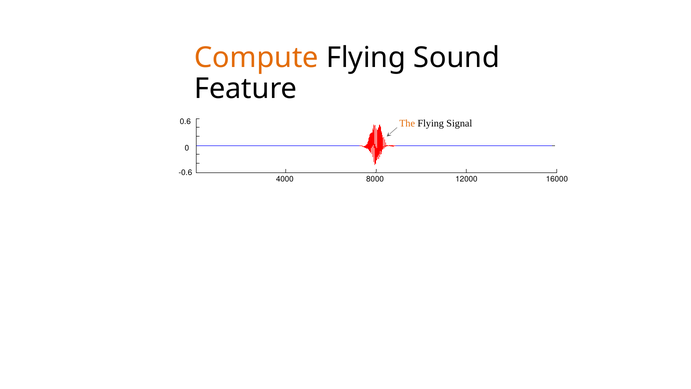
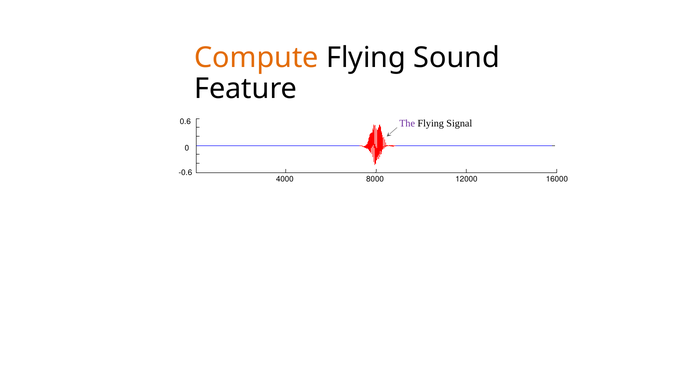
The colour: orange -> purple (407, 124)
